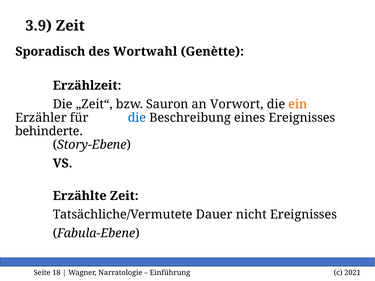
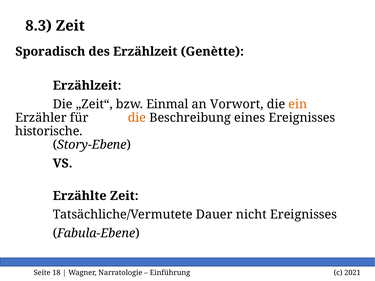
3.9: 3.9 -> 8.3 (39, 26)
des Wortwahl: Wortwahl -> Erzählzeit (145, 52)
Sauron: Sauron -> Einmal (167, 104)
die colour: blue -> orange (137, 118)
behinderte: behinderte -> historische (49, 131)
